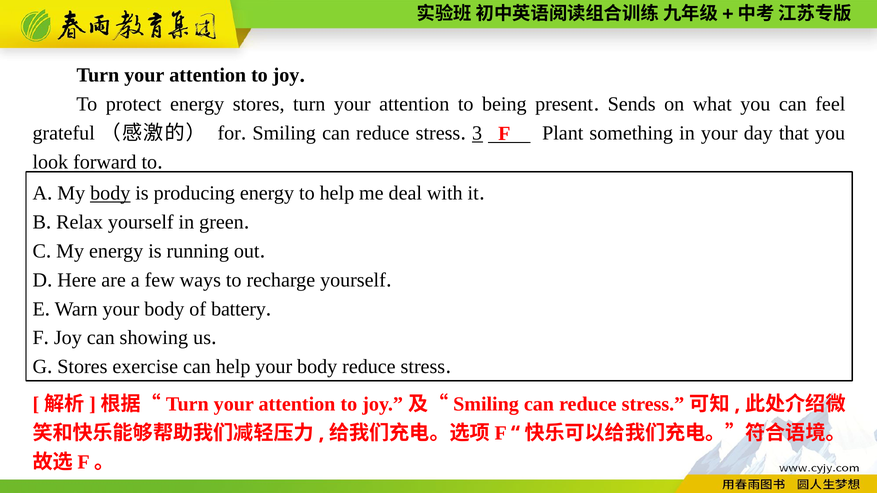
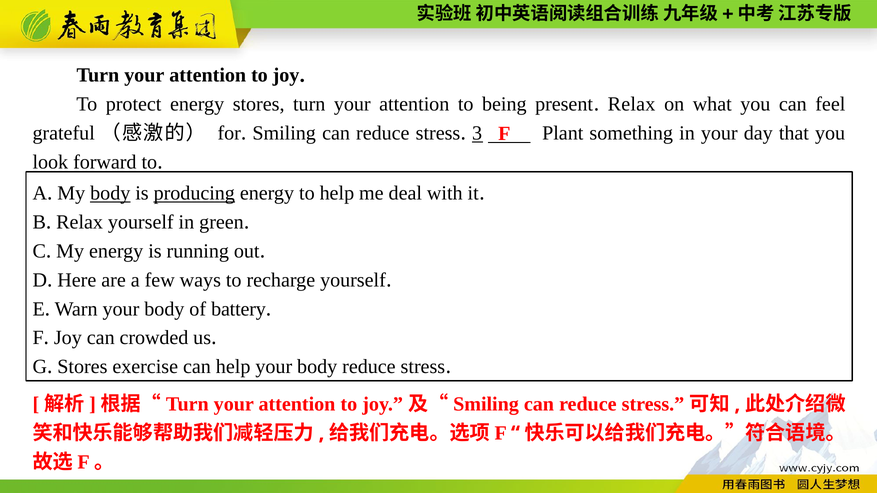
Sends: Sends -> Relax (632, 104)
producing underline: none -> present (194, 193)
showing: showing -> crowded (154, 338)
